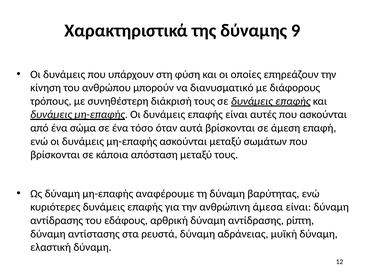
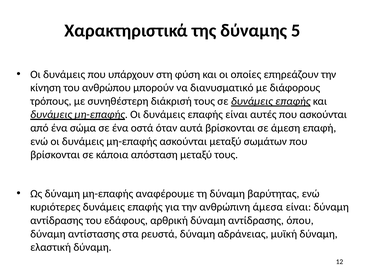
9: 9 -> 5 (296, 31)
τόσο: τόσο -> οστά (142, 128)
ρίπτη: ρίπτη -> όπου (300, 220)
